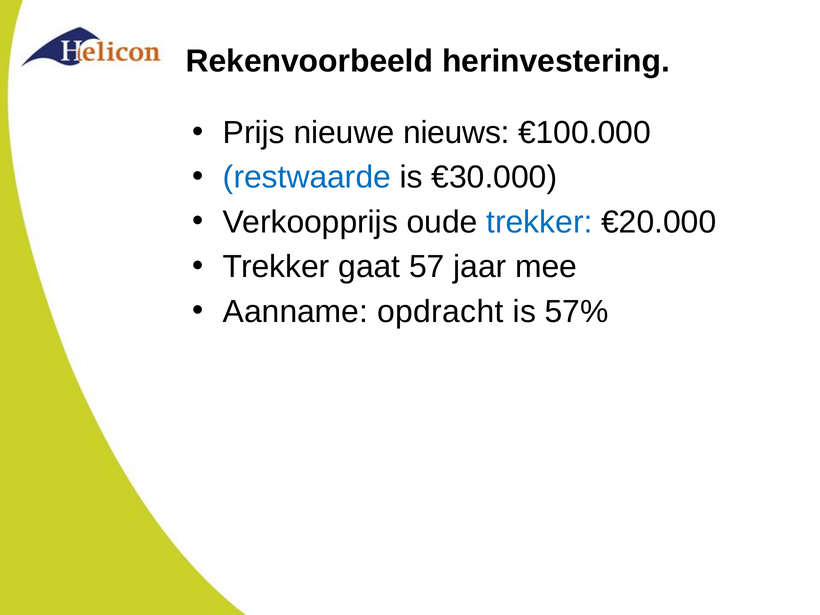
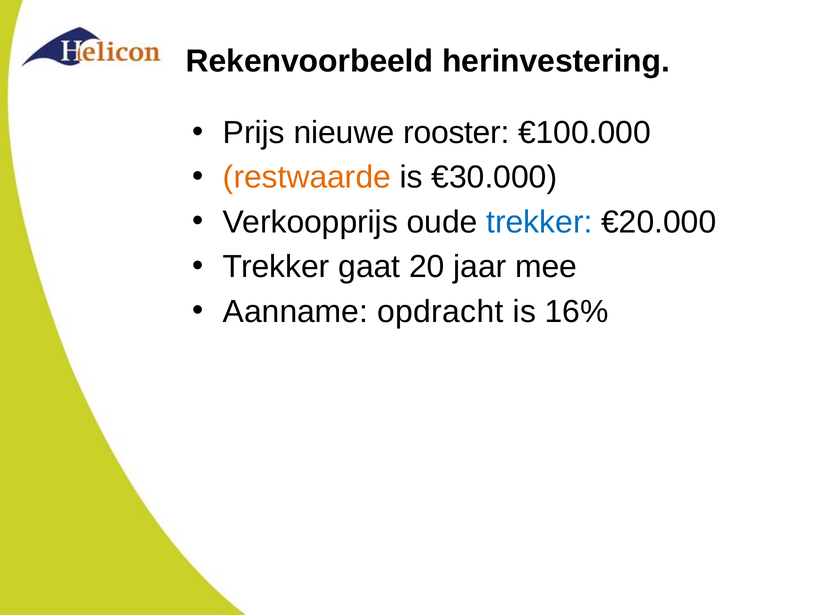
nieuws: nieuws -> rooster (456, 133)
restwaarde colour: blue -> orange (307, 177)
57: 57 -> 20 (427, 267)
57%: 57% -> 16% (577, 312)
